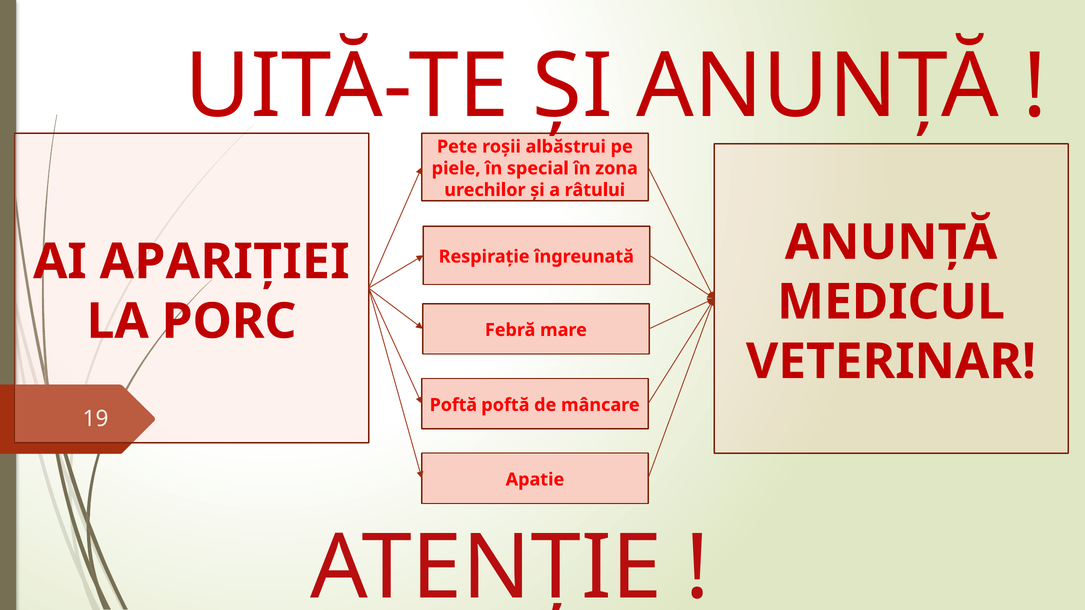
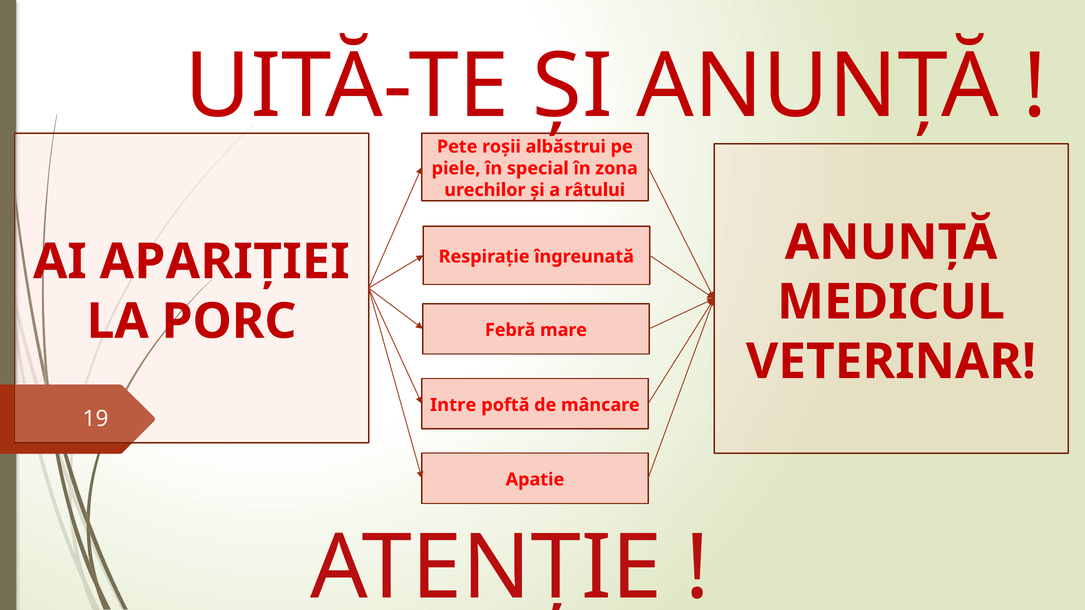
Poftă: Poftă -> Intre (453, 405)
